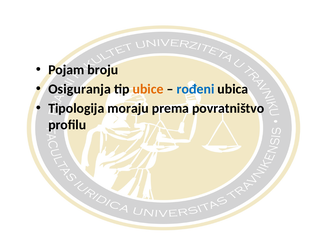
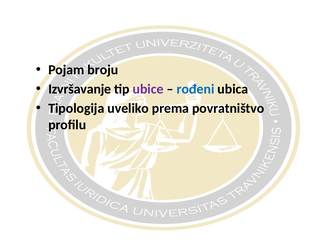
Osiguranja: Osiguranja -> Izvršavanje (80, 89)
ubice colour: orange -> purple (148, 89)
moraju: moraju -> uveliko (128, 108)
